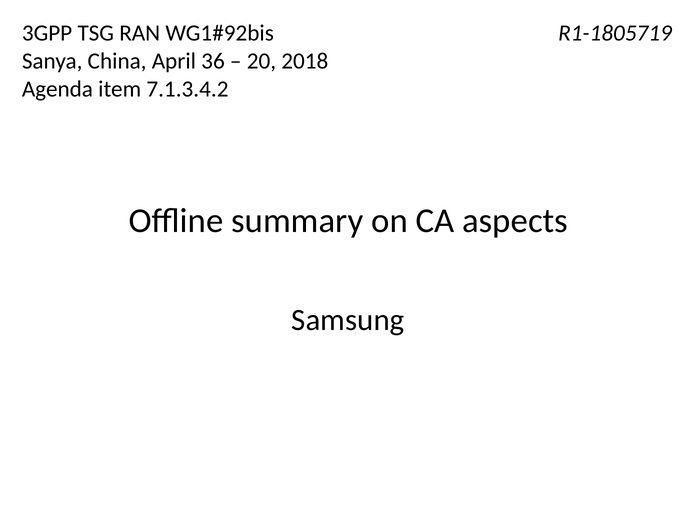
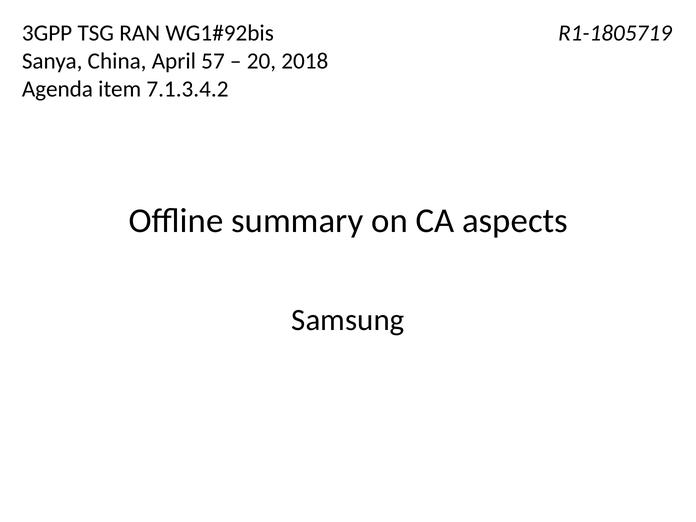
36: 36 -> 57 (213, 61)
